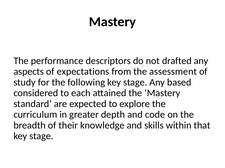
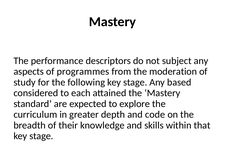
drafted: drafted -> subject (177, 61)
expectations: expectations -> programmes (83, 72)
assessment: assessment -> moderation (173, 72)
